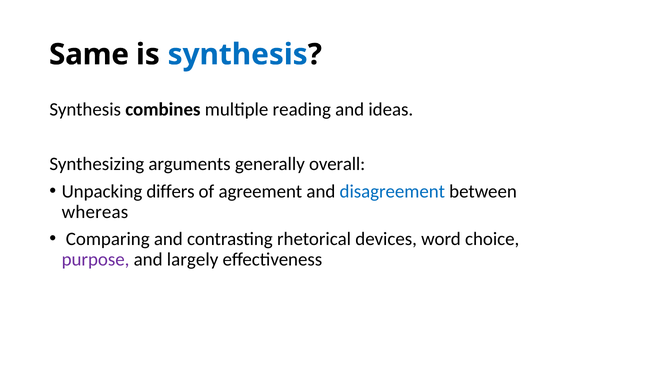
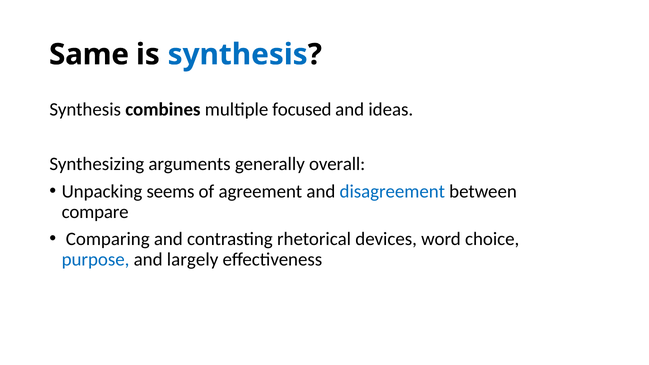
reading: reading -> focused (302, 110)
differs: differs -> seems (171, 191)
whereas: whereas -> compare (95, 212)
purpose colour: purple -> blue (96, 259)
